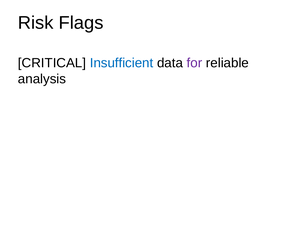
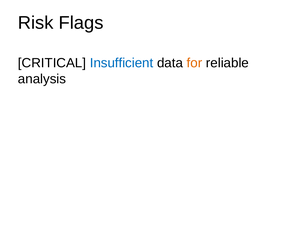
for colour: purple -> orange (194, 63)
